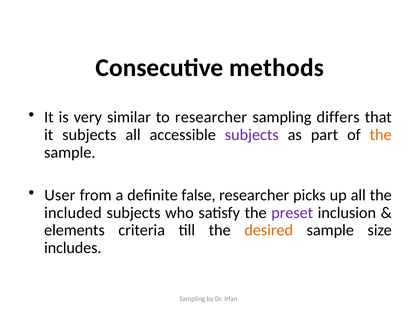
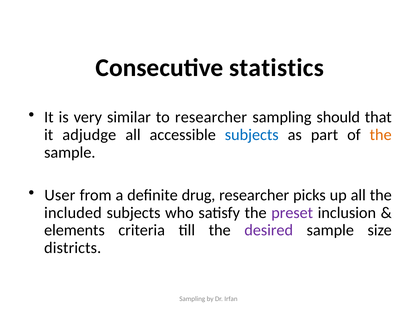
methods: methods -> statistics (277, 68)
differs: differs -> should (338, 117)
it subjects: subjects -> adjudge (89, 135)
subjects colour: purple -> blue (252, 135)
false: false -> drug (199, 195)
desired colour: orange -> purple (269, 230)
includes: includes -> districts (73, 248)
